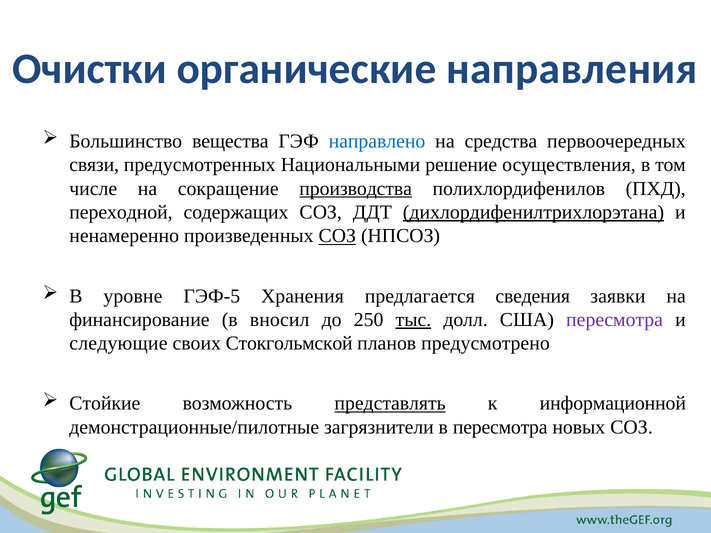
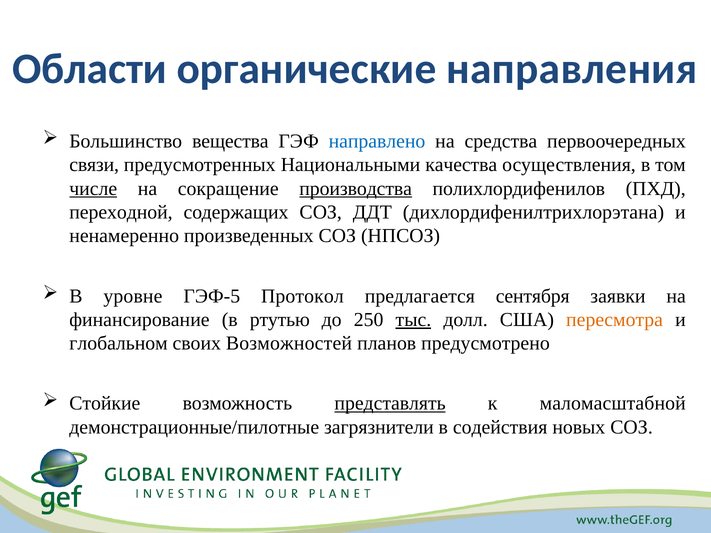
Очистки: Очистки -> Области (90, 69)
решение: решение -> качества (461, 165)
числе underline: none -> present (93, 189)
дихлордифенилтрихлорэтана underline: present -> none (533, 212)
СОЗ underline: present -> none (337, 236)
Хранения: Хранения -> Протокол (302, 296)
сведения: сведения -> сентября (533, 296)
вносил: вносил -> ртутью (280, 320)
пересмотра colour: purple -> orange (615, 320)
следующие: следующие -> глобальном (119, 344)
Стокгольмской: Стокгольмской -> Возможностей (289, 344)
информационной: информационной -> маломасштабной (613, 404)
в пересмотра: пересмотра -> содействия (500, 427)
